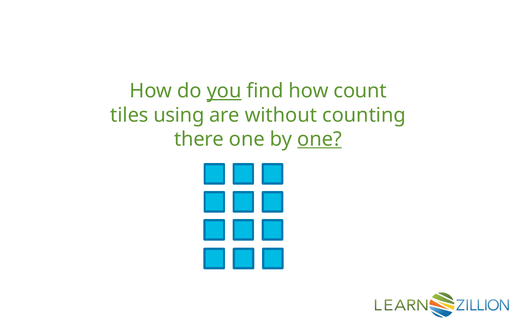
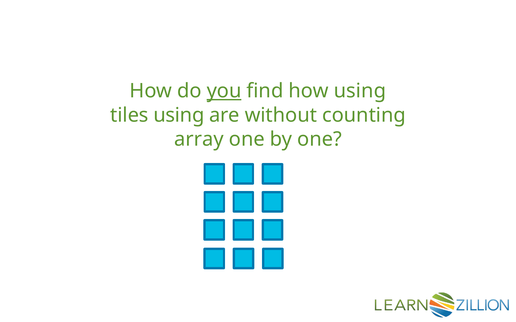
how count: count -> using (360, 91)
there: there -> array (199, 139)
one underline: present -> none (320, 139)
